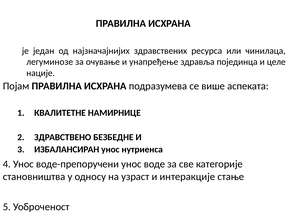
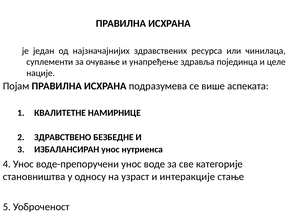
легуминозе: легуминозе -> суплементи (50, 62)
